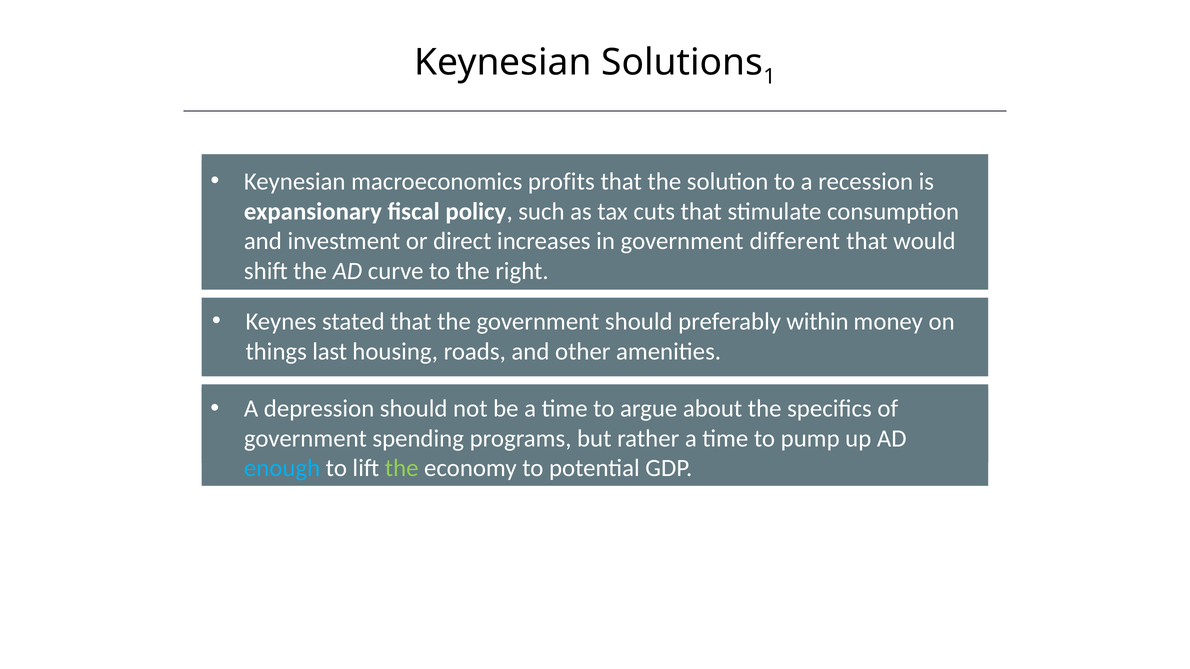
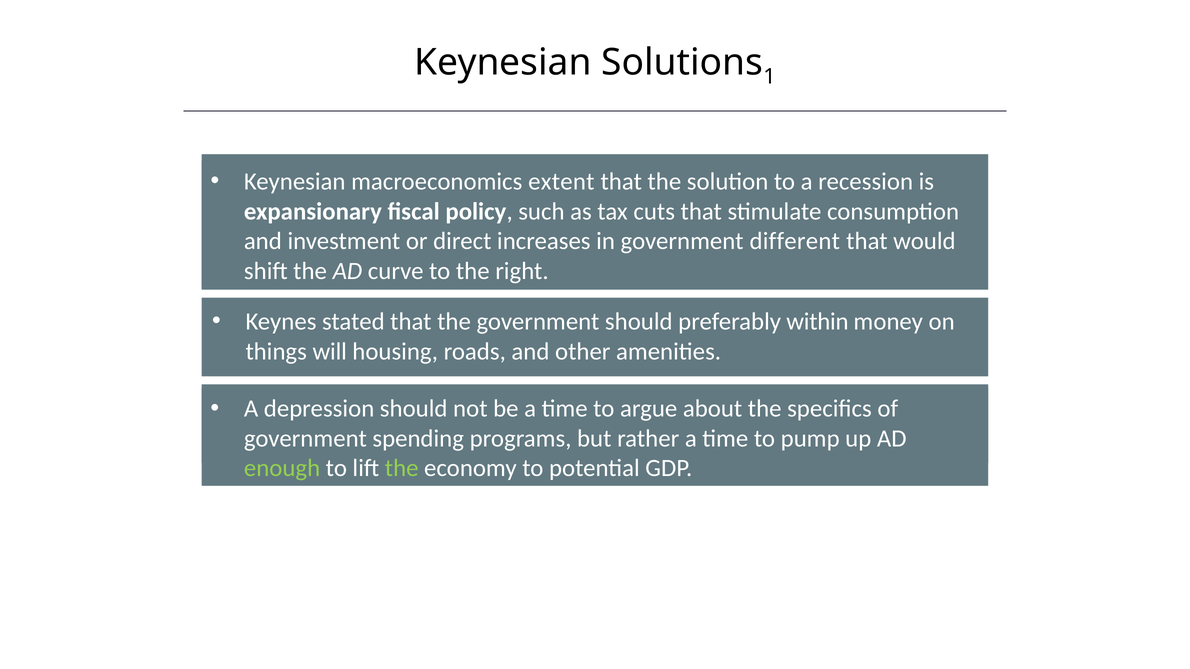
profits: profits -> extent (561, 182)
last: last -> will (330, 352)
enough colour: light blue -> light green (282, 469)
